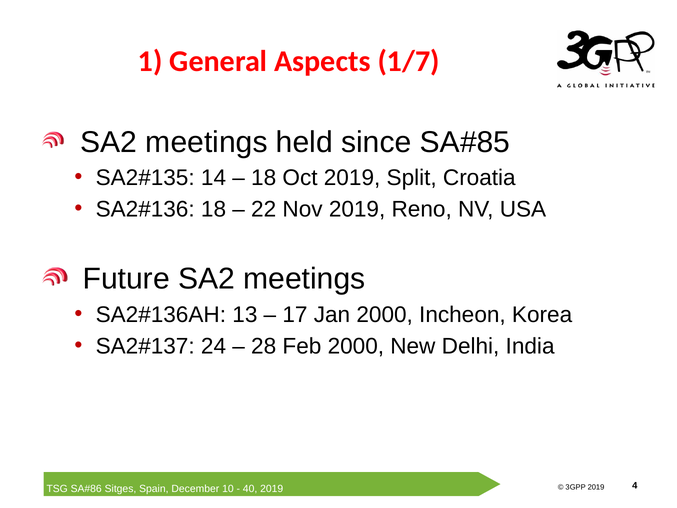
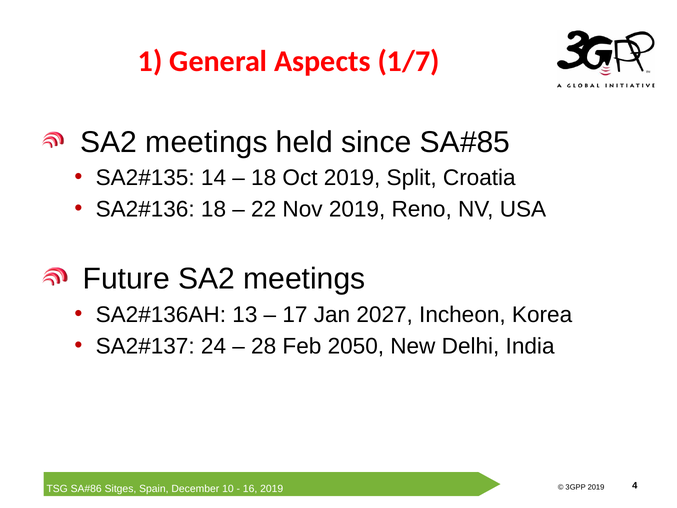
Jan 2000: 2000 -> 2027 (385, 314)
Feb 2000: 2000 -> 2050 (356, 346)
40: 40 -> 16 (250, 489)
